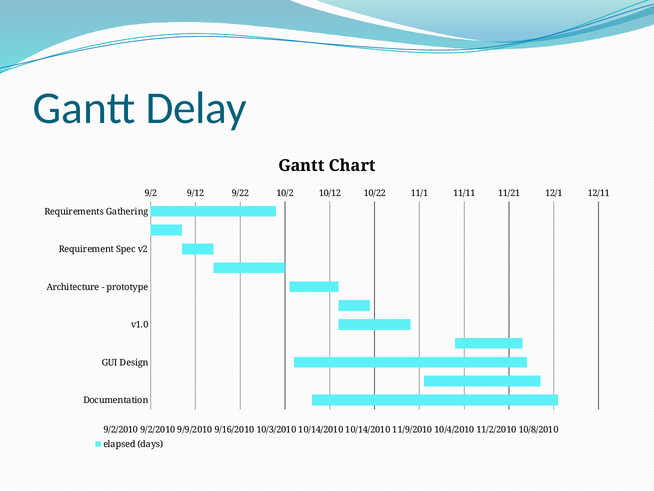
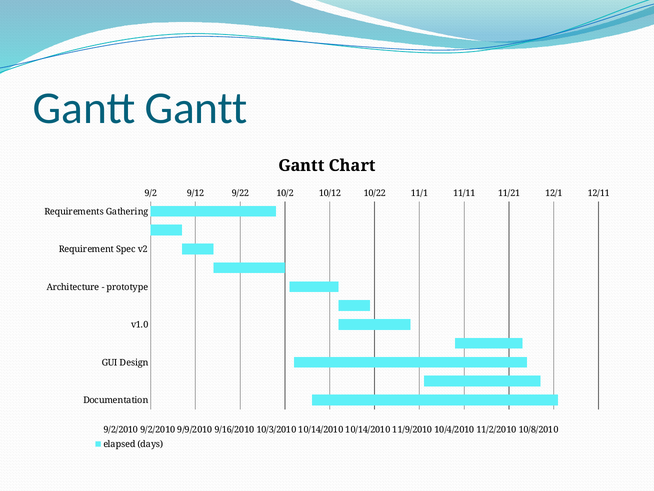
Gantt Delay: Delay -> Gantt (196, 108)
